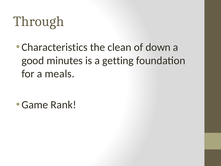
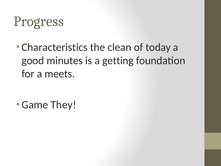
Through: Through -> Progress (39, 21)
down: down -> today (158, 47)
meals: meals -> meets (60, 74)
Rank: Rank -> They (63, 105)
